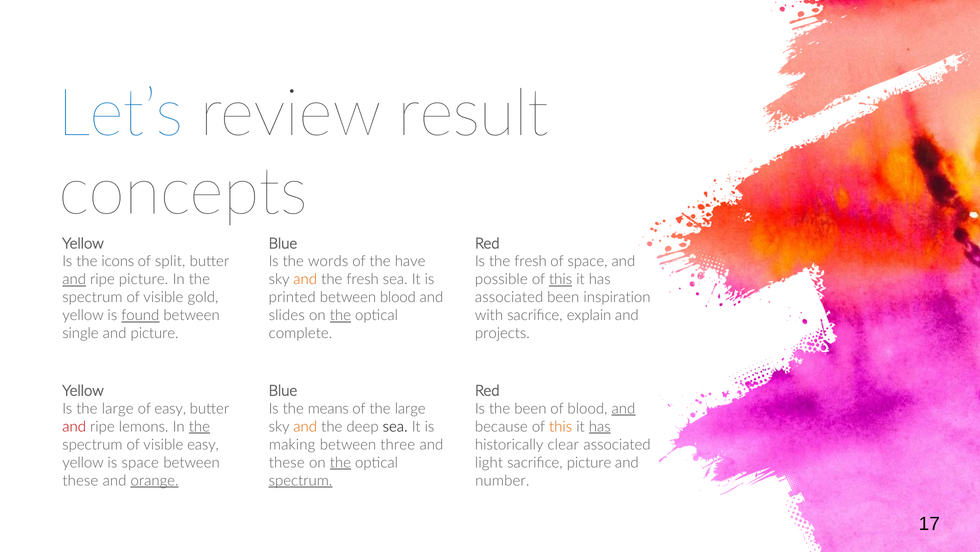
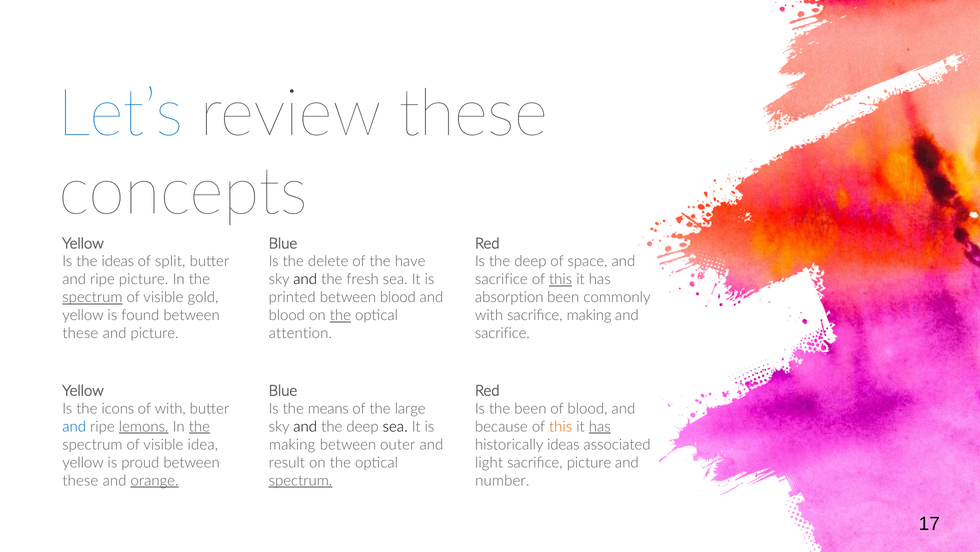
review result: result -> these (473, 114)
the icons: icons -> ideas (118, 261)
words: words -> delete (328, 261)
Is the fresh: fresh -> deep (530, 261)
and underline: present -> none (74, 279)
and colour: orange -> black (305, 279)
possible: possible -> sacrifice (501, 279)
spectrum underline: none -> present (92, 297)
associated: associated -> absorption (509, 297)
inspiration: inspiration -> commonly (617, 297)
found underline: present -> none (140, 315)
slides: slides -> blood (287, 315)
sacrifice explain: explain -> making (589, 315)
single: single -> these (80, 333)
complete: complete -> attention (300, 333)
projects: projects -> sacrifice (502, 333)
Is the large: large -> icons (118, 408)
of easy: easy -> with (170, 408)
and underline: present -> none (623, 408)
and colour: red -> blue (74, 426)
lemons underline: none -> present (144, 426)
and colour: orange -> black (305, 426)
visible easy: easy -> idea (203, 444)
three: three -> outer (398, 444)
historically clear: clear -> ideas (563, 444)
is space: space -> proud (140, 462)
these: these -> result (287, 462)
the underline: present -> none (340, 462)
